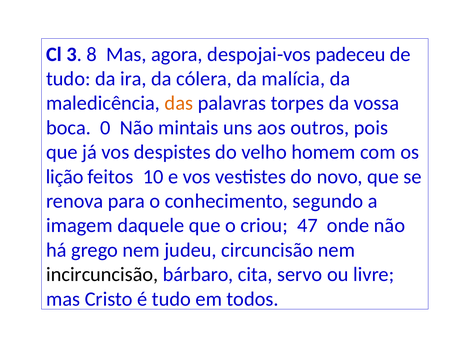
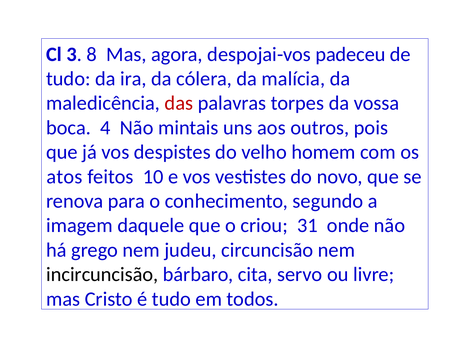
das colour: orange -> red (179, 103)
0: 0 -> 4 (105, 128)
lição: lição -> atos (64, 177)
47: 47 -> 31 (307, 226)
